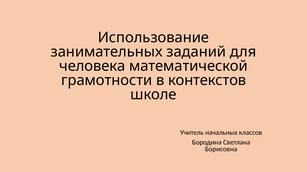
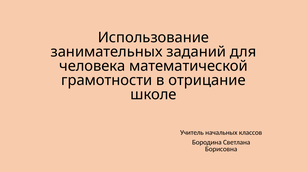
контекстов: контекстов -> отрицание (207, 81)
